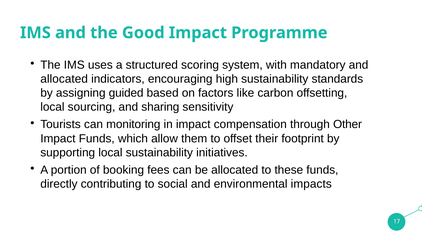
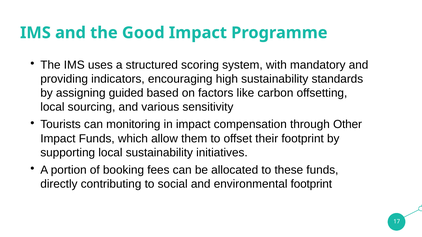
allocated: allocated -> providing (64, 79)
sharing: sharing -> various (160, 107)
environmental impacts: impacts -> footprint (311, 184)
